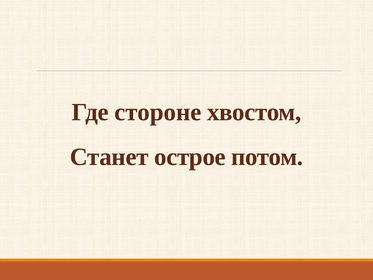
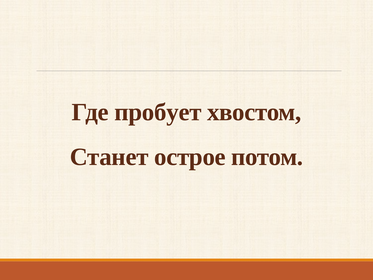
стороне: стороне -> пробует (158, 112)
